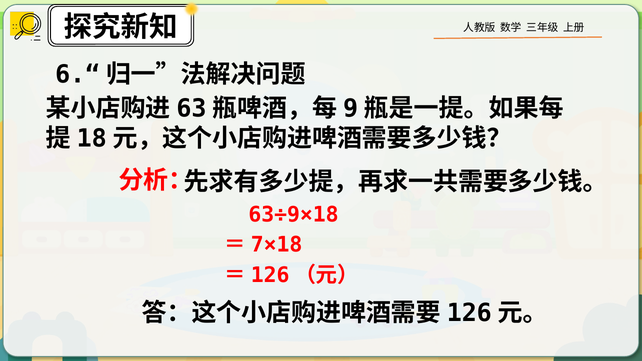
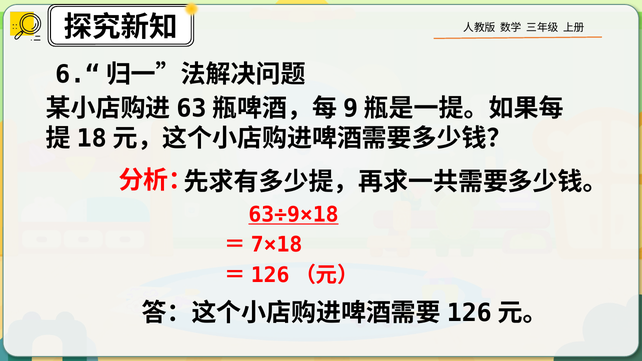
63÷9×18 underline: none -> present (294, 215)
